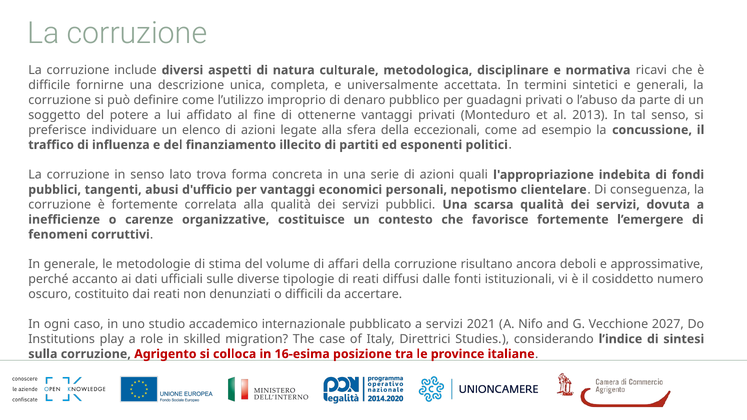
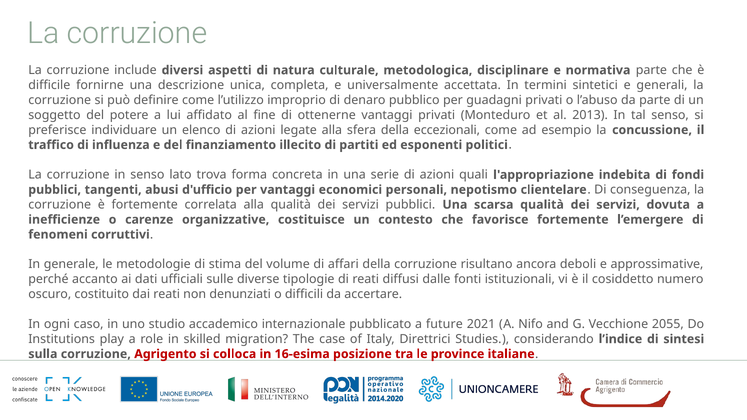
normativa ricavi: ricavi -> parte (651, 70)
a servizi: servizi -> future (444, 324)
2027: 2027 -> 2055 (668, 324)
